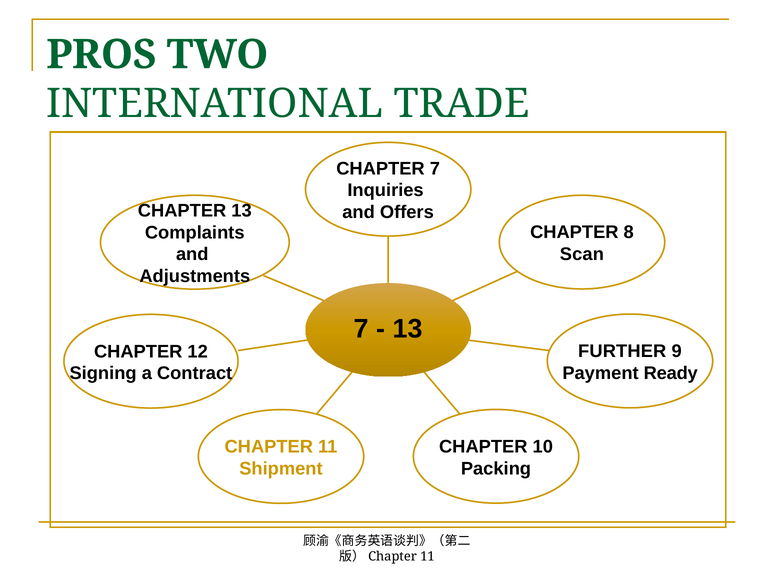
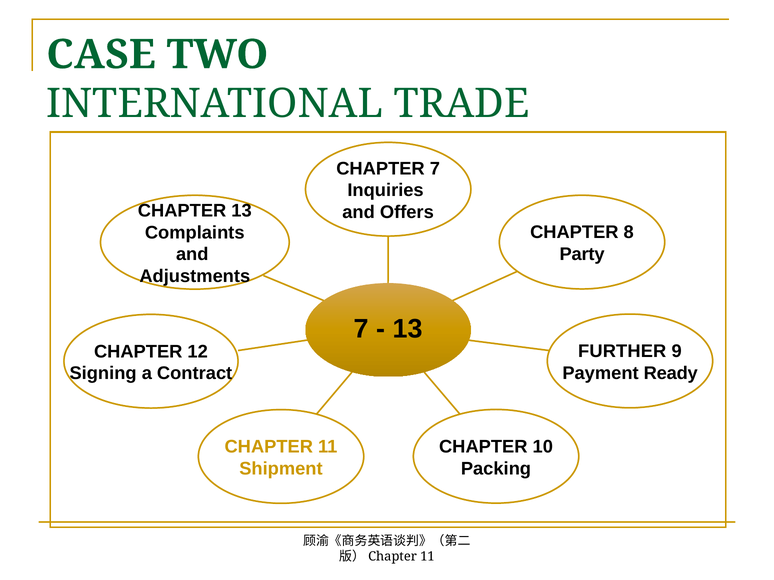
PROS: PROS -> CASE (101, 55)
Scan: Scan -> Party (582, 255)
